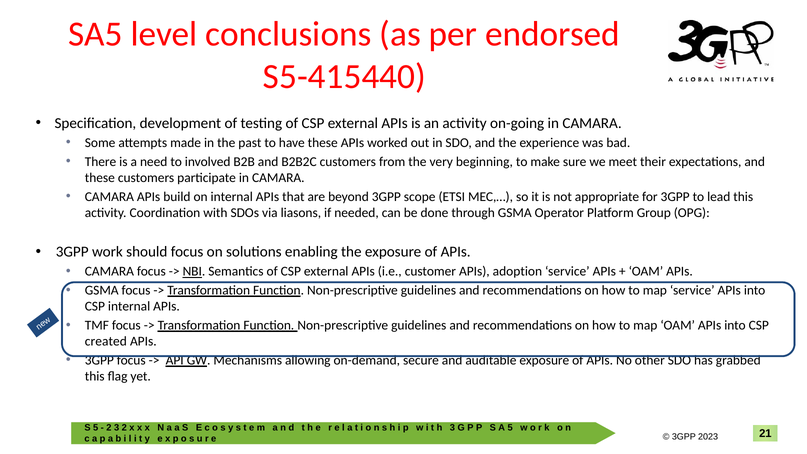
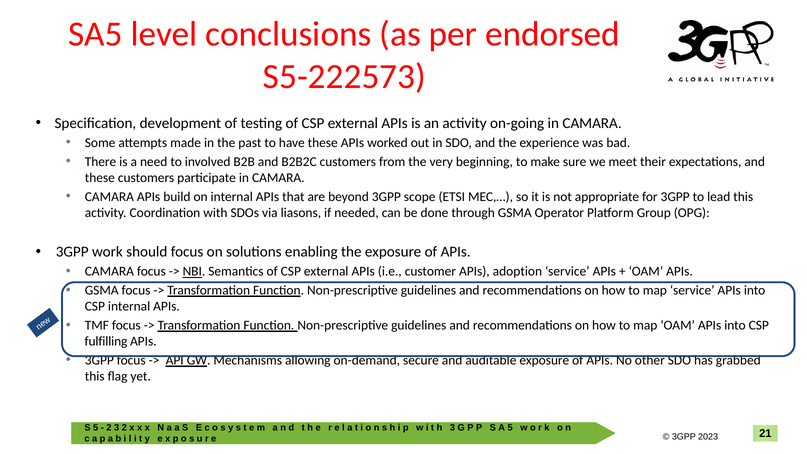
S5-415440: S5-415440 -> S5-222573 (344, 77)
created: created -> fulfilling (106, 341)
